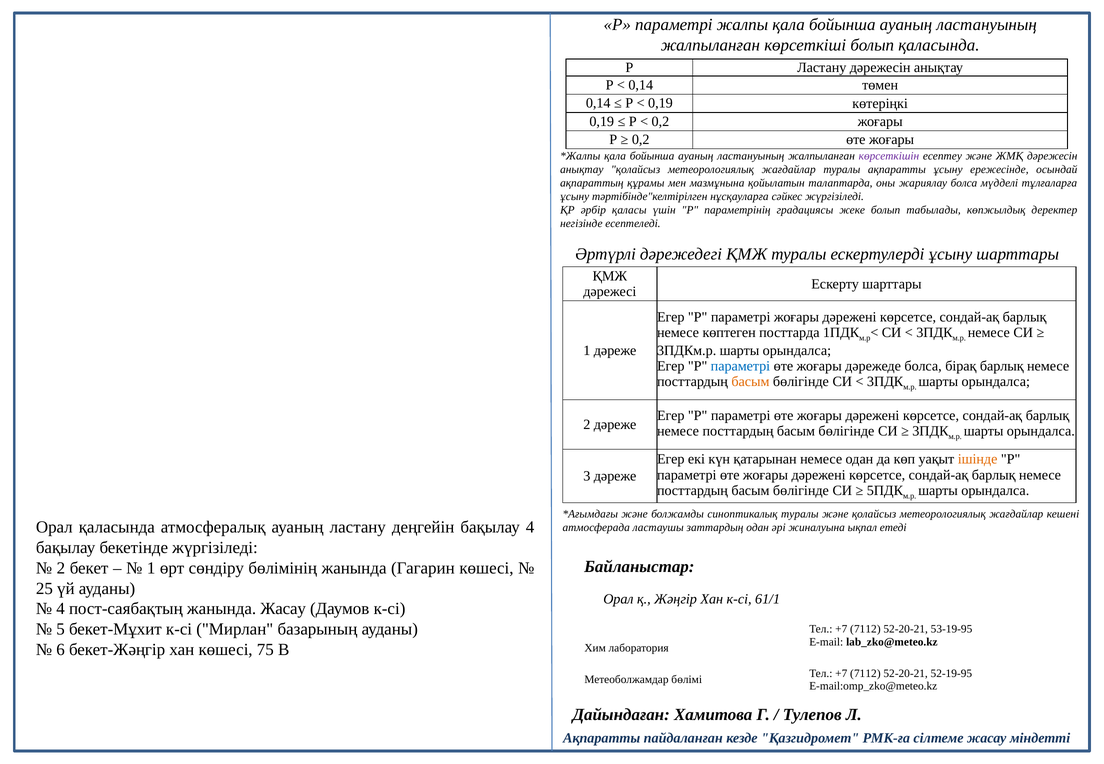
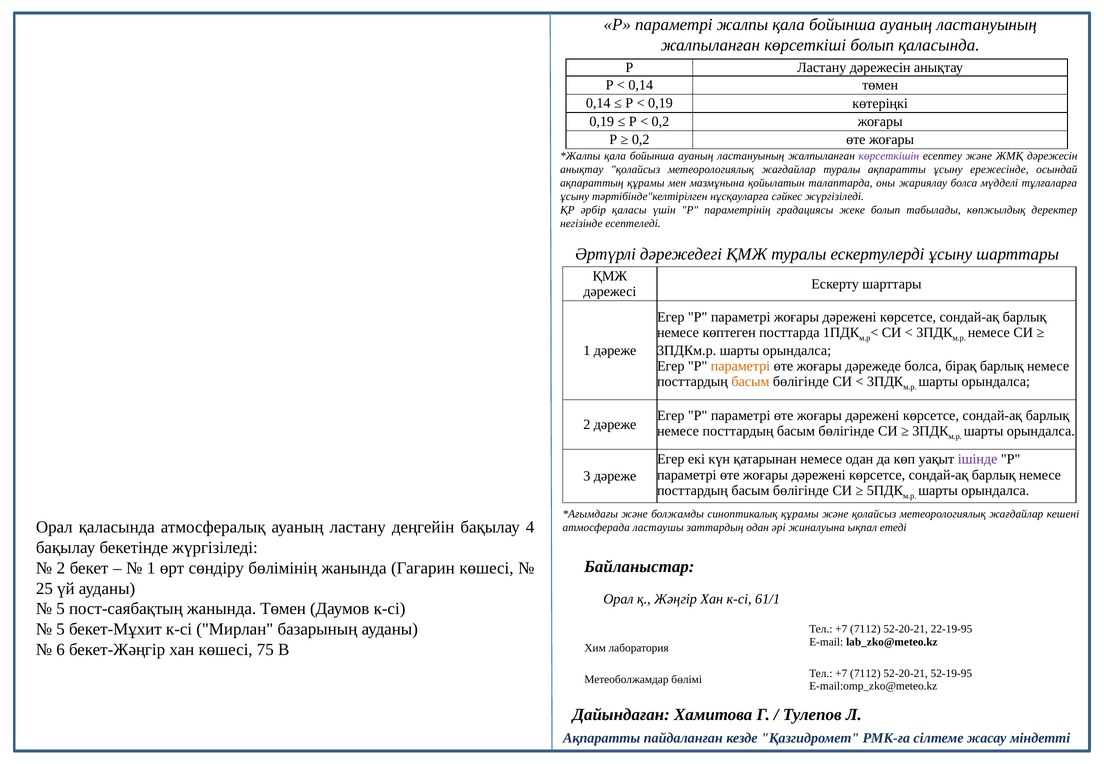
параметрі colour: blue -> orange (740, 366)
ішінде colour: orange -> purple (978, 459)
синоптикалық туралы: туралы -> құрамы (800, 514)
4: 4 -> 5 (61, 609)
жанында Жасау: Жасау -> Төмен (283, 609)
53-19-95: 53-19-95 -> 22-19-95 (952, 629)
